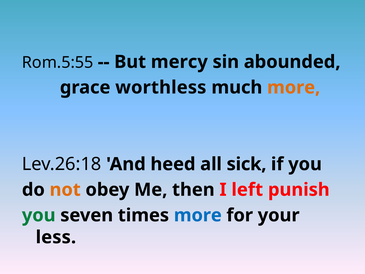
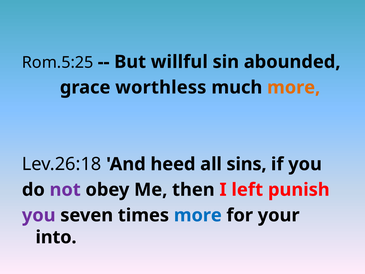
Rom.5:55: Rom.5:55 -> Rom.5:25 (58, 62)
mercy: mercy -> willful (179, 62)
sick: sick -> sins (247, 164)
not colour: orange -> purple (65, 190)
you colour: green -> purple (39, 215)
less: less -> into (56, 237)
